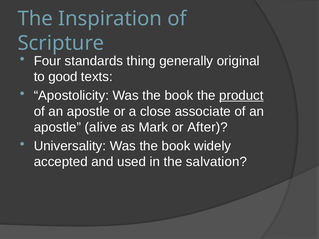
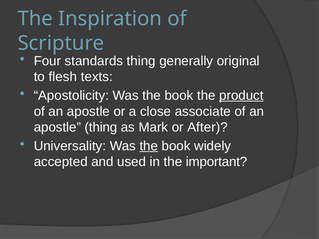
good: good -> flesh (63, 77)
apostle alive: alive -> thing (101, 127)
the underline: none -> present (149, 146)
salvation: salvation -> important (217, 162)
